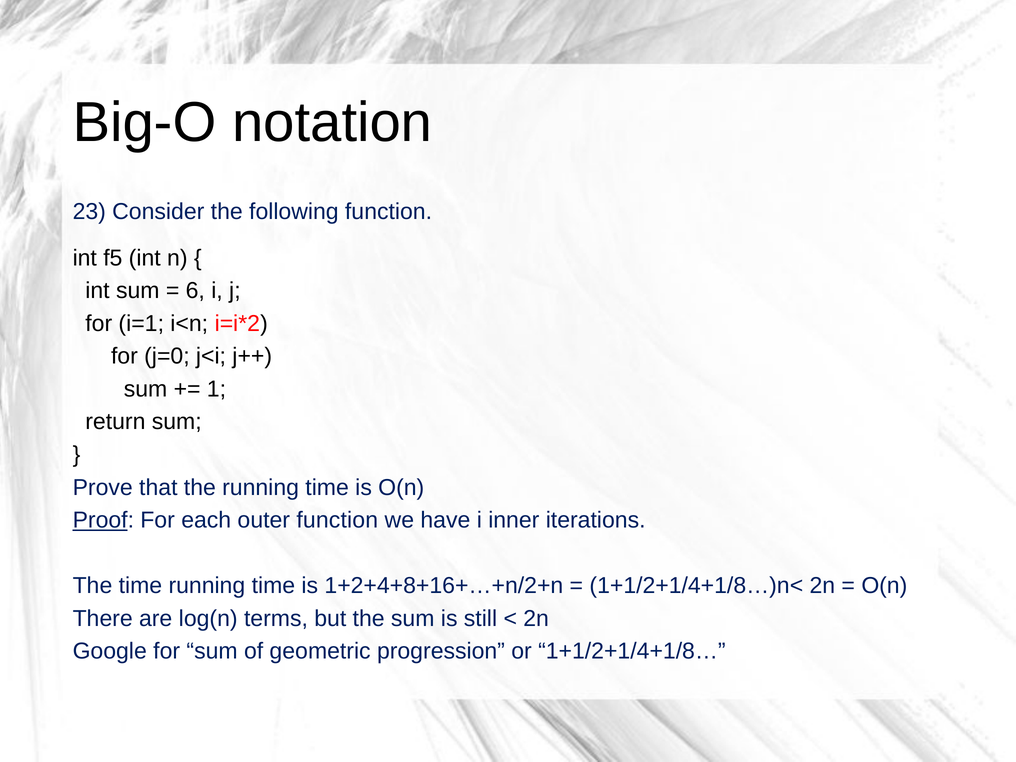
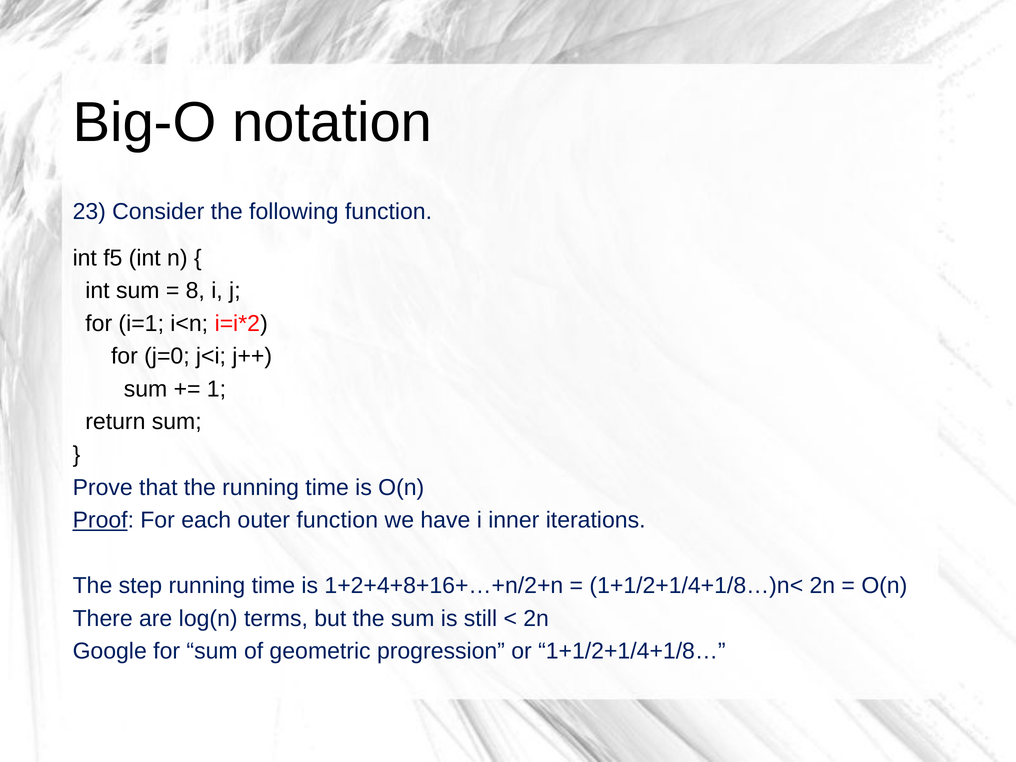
6: 6 -> 8 (195, 291)
The time: time -> step (140, 586)
